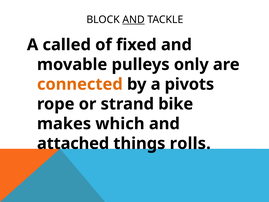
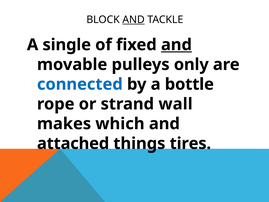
called: called -> single (67, 45)
and underline: none -> present (176, 45)
connected colour: orange -> blue (80, 84)
pivots: pivots -> bottle (189, 84)
bike: bike -> wall (176, 104)
rolls: rolls -> tires (190, 143)
